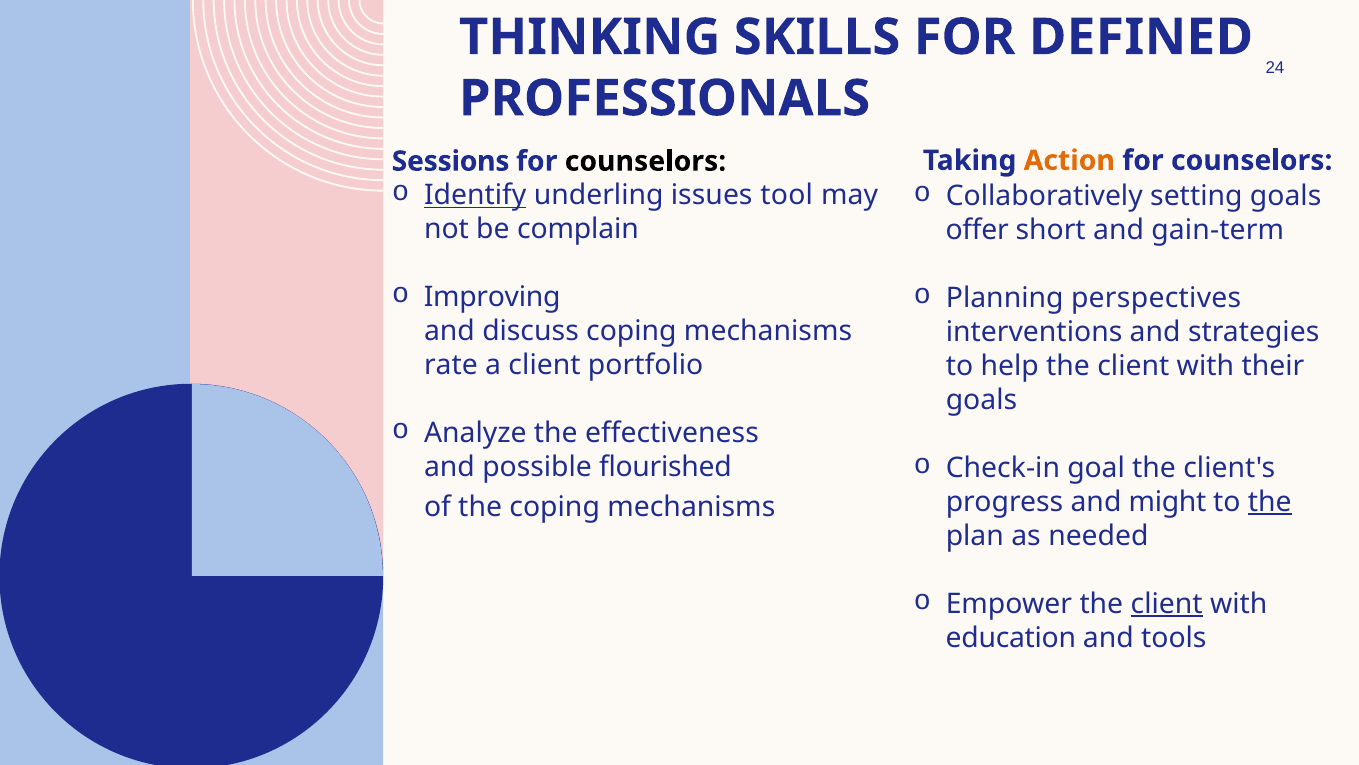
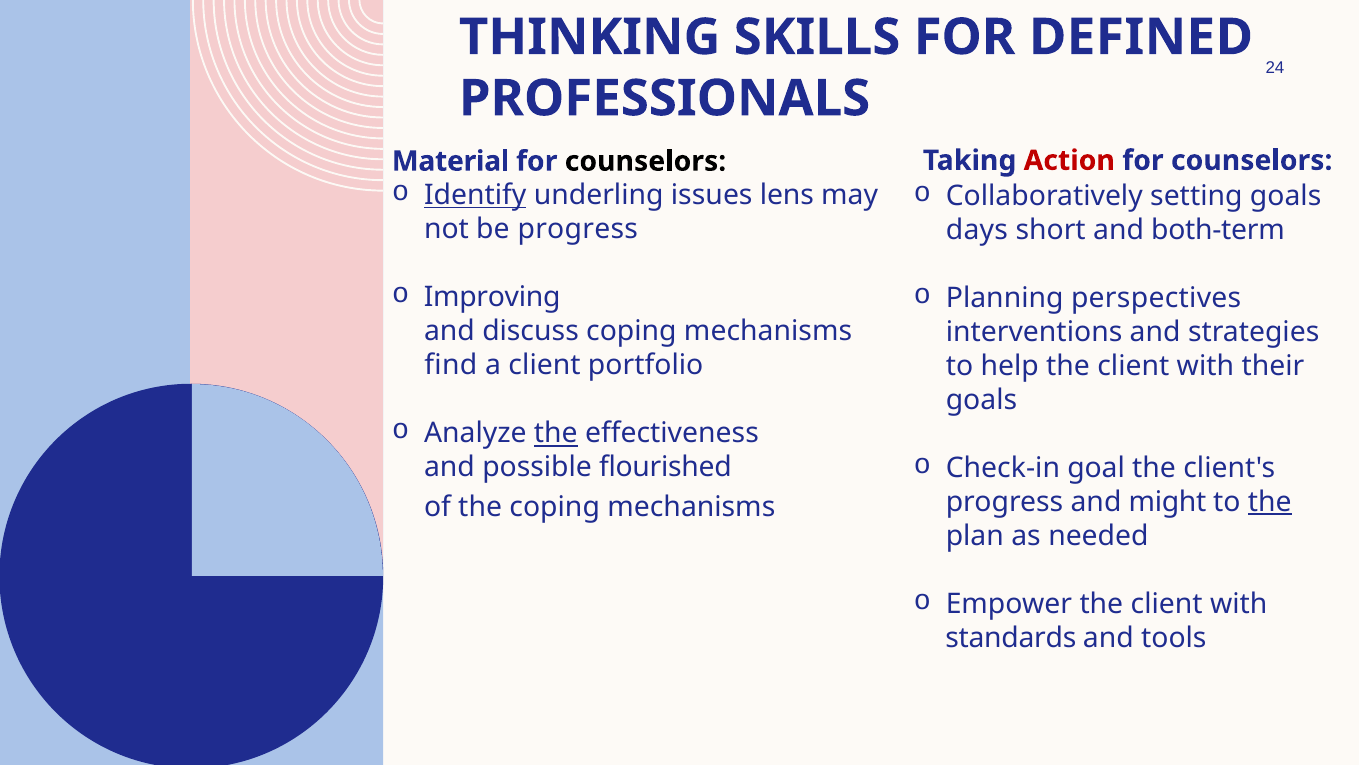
Action colour: orange -> red (1069, 160)
Sessions: Sessions -> Material (451, 161)
tool: tool -> lens (787, 195)
be complain: complain -> progress (578, 229)
offer: offer -> days (977, 229)
gain-term: gain-term -> both-term (1218, 229)
rate: rate -> find (451, 365)
the underline: none -> present (556, 433)
client underline: present -> none (1167, 603)
education: education -> standards (1011, 637)
